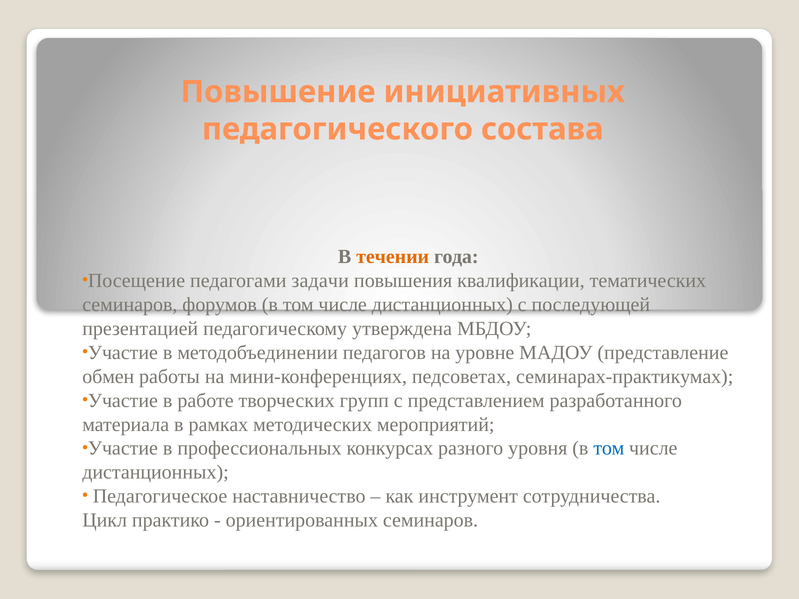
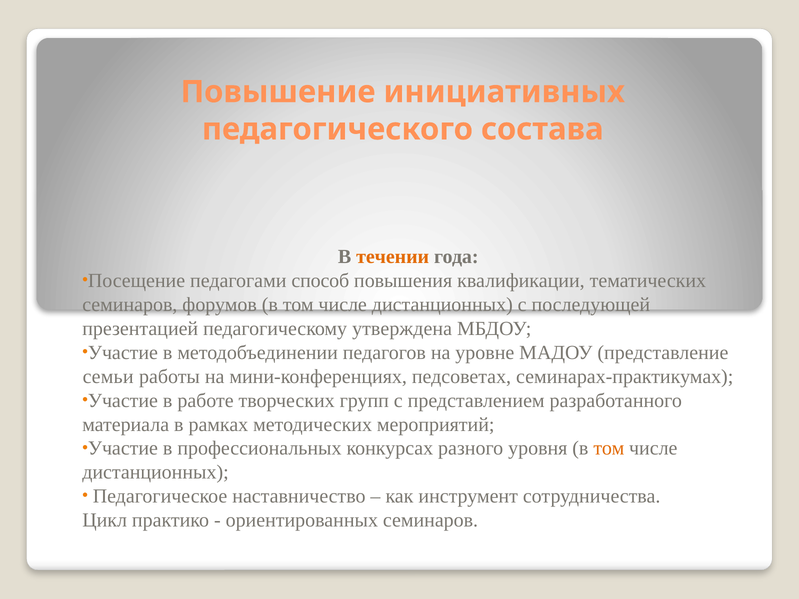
задачи: задачи -> способ (320, 281)
обмен: обмен -> семьи (108, 377)
том colour: blue -> orange (609, 449)
